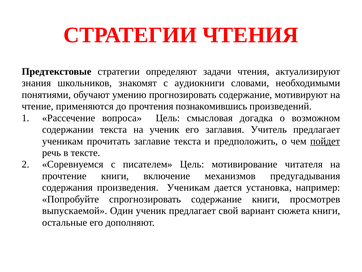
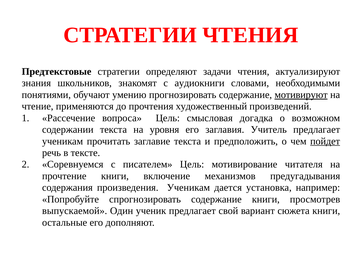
мотивируют underline: none -> present (301, 95)
познакомившись: познакомившись -> художественный (211, 106)
на ученик: ученик -> уровня (164, 129)
